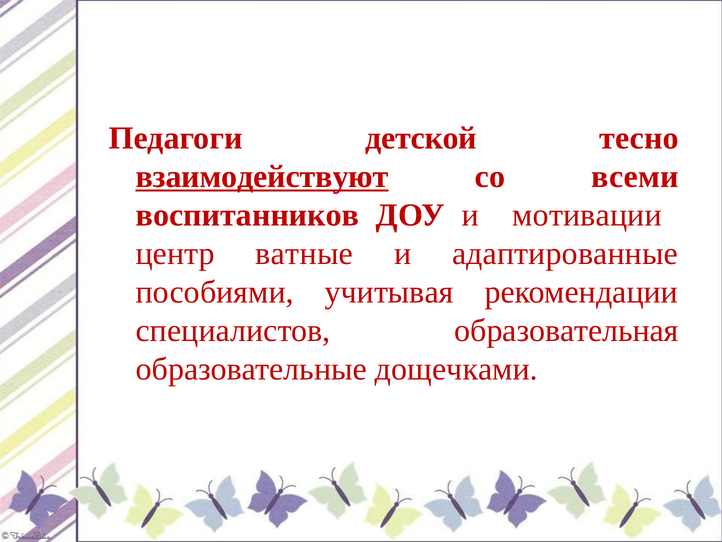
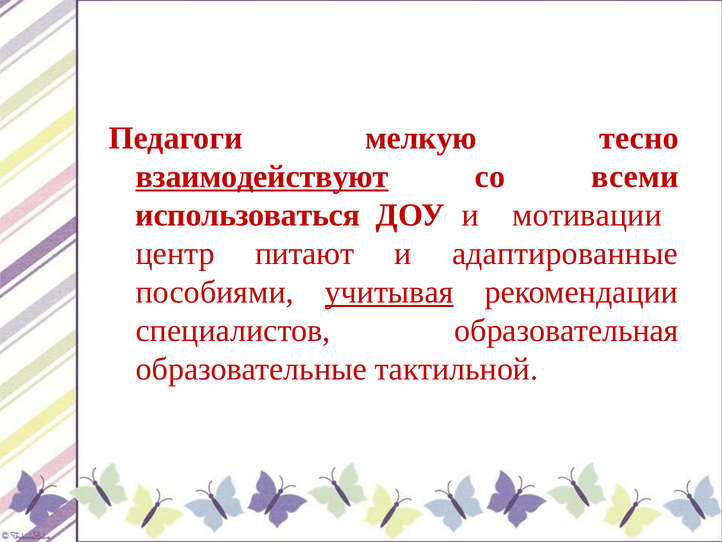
детской: детской -> мелкую (421, 138)
воспитанников: воспитанников -> использоваться (248, 215)
ватные: ватные -> питают (305, 253)
учитывая underline: none -> present (389, 292)
дощечками: дощечками -> тактильной (457, 369)
